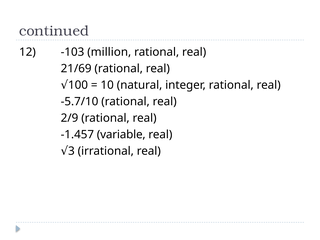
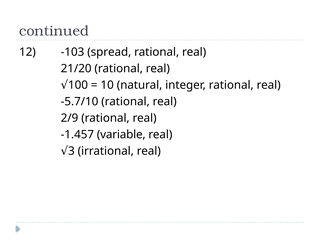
million: million -> spread (109, 52)
21/69: 21/69 -> 21/20 (76, 69)
